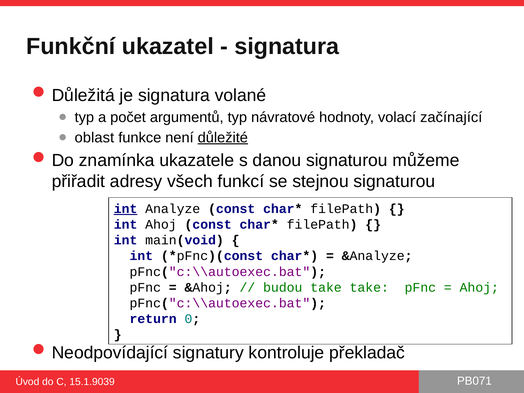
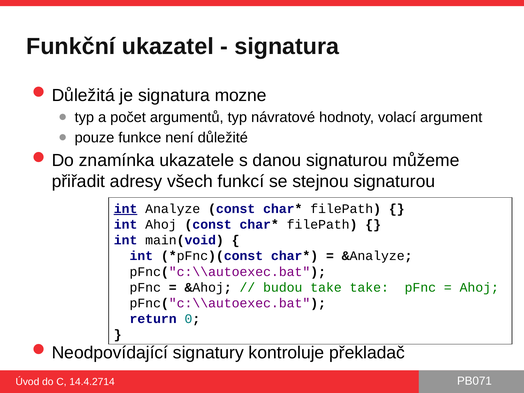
volané: volané -> mozne (241, 95)
začínající: začínající -> argument (451, 117)
oblast: oblast -> pouze (94, 138)
důležité underline: present -> none (223, 138)
15.1.9039: 15.1.9039 -> 14.4.2714 (92, 382)
